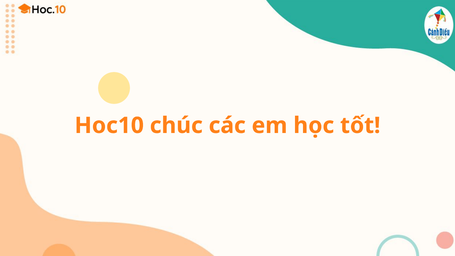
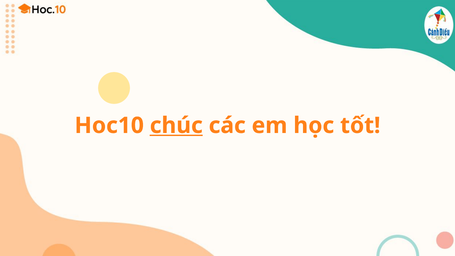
chúc underline: none -> present (176, 125)
